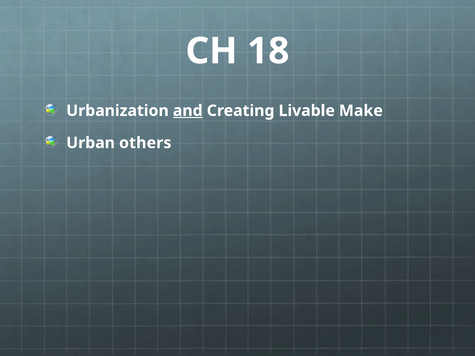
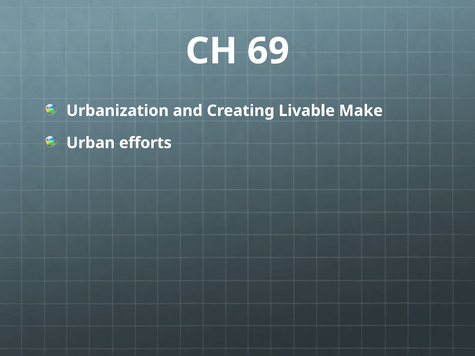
18: 18 -> 69 (268, 51)
and underline: present -> none (188, 111)
others: others -> efforts (145, 143)
